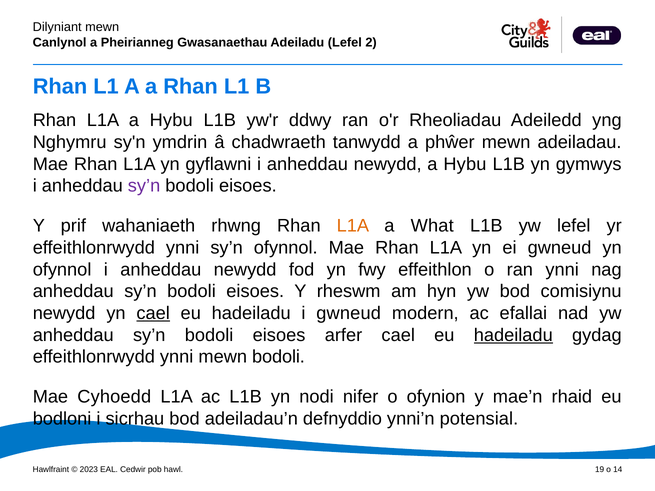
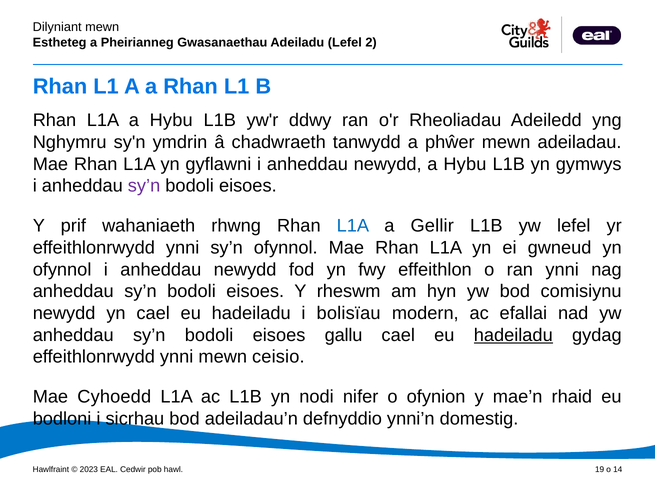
Canlynol: Canlynol -> Estheteg (60, 43)
L1A colour: orange -> blue (353, 226)
What: What -> Gellir (432, 226)
cael underline: present -> none (153, 313)
i gwneud: gwneud -> bolisïau (349, 313)
arfer: arfer -> gallu (344, 335)
mewn bodoli: bodoli -> ceisio (278, 357)
potensial: potensial -> domestig (479, 419)
